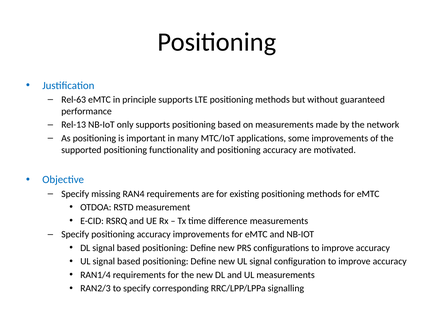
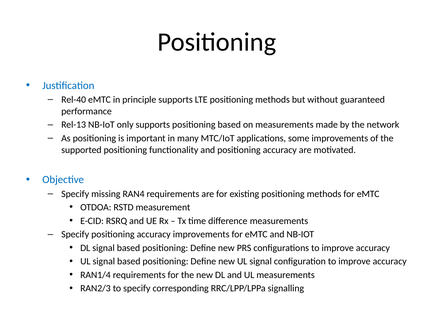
Rel-63: Rel-63 -> Rel-40 (74, 100)
